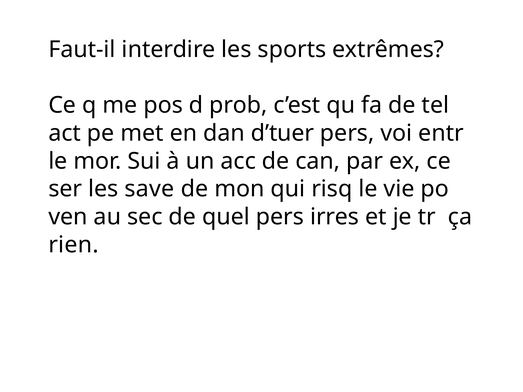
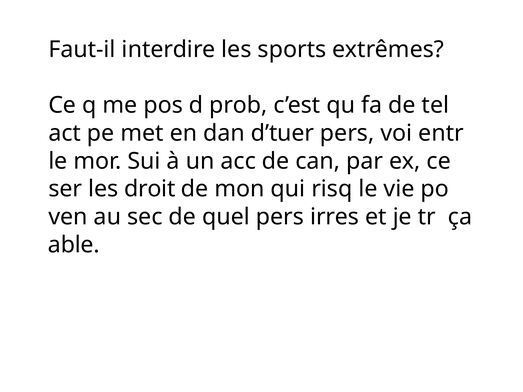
save: save -> droit (150, 189)
rien: rien -> able (74, 245)
